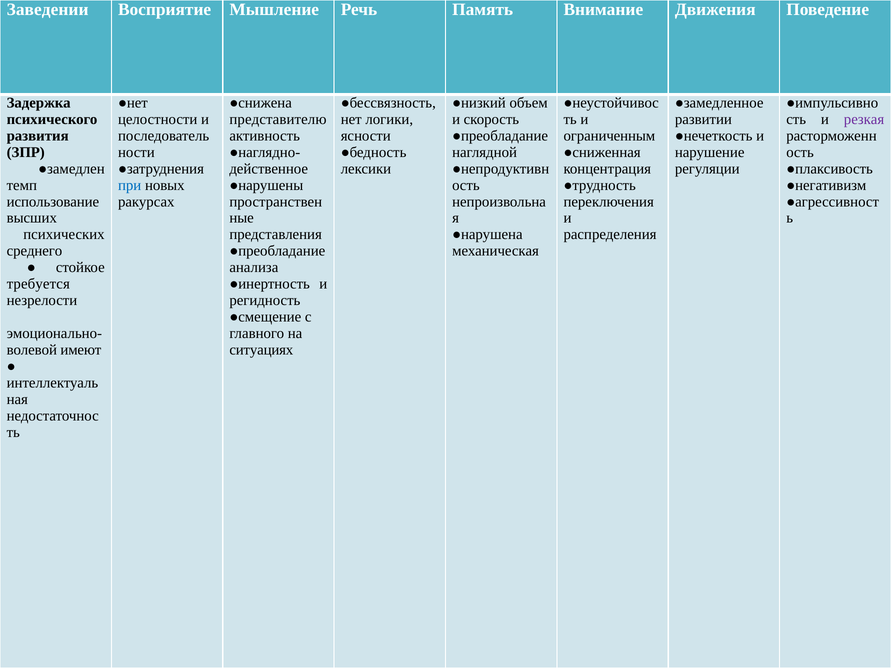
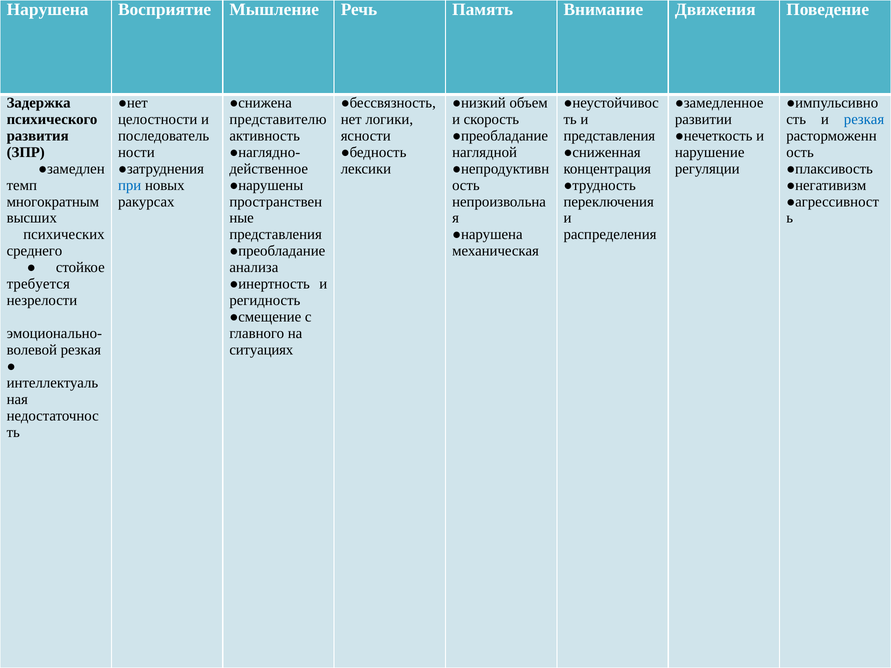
Заведении: Заведении -> Нарушена (48, 10)
резкая colour: purple -> blue (864, 119)
ограниченным: ограниченным -> представления (609, 136)
использование: использование -> многократным (53, 202)
имеют: имеют -> резкая (81, 350)
